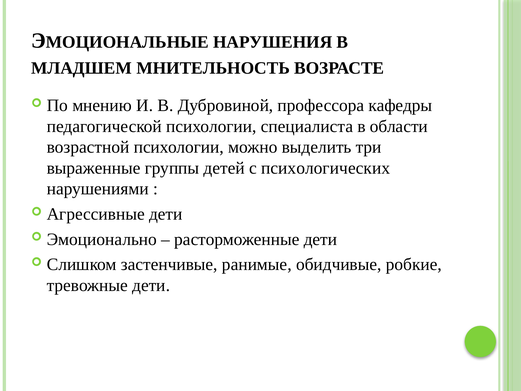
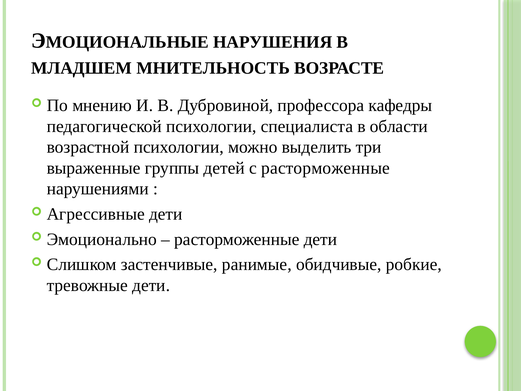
с психологических: психологических -> расторможенные (326, 168)
